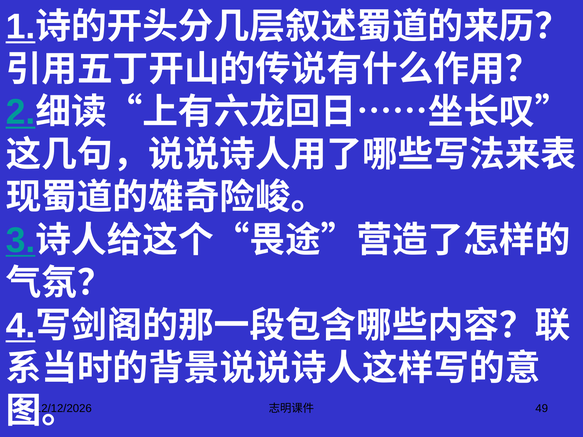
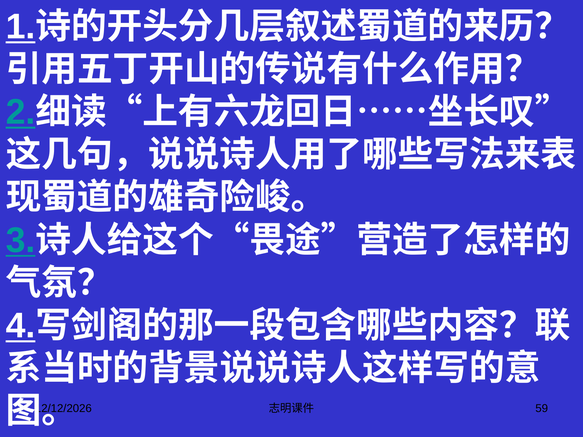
49: 49 -> 59 (542, 409)
